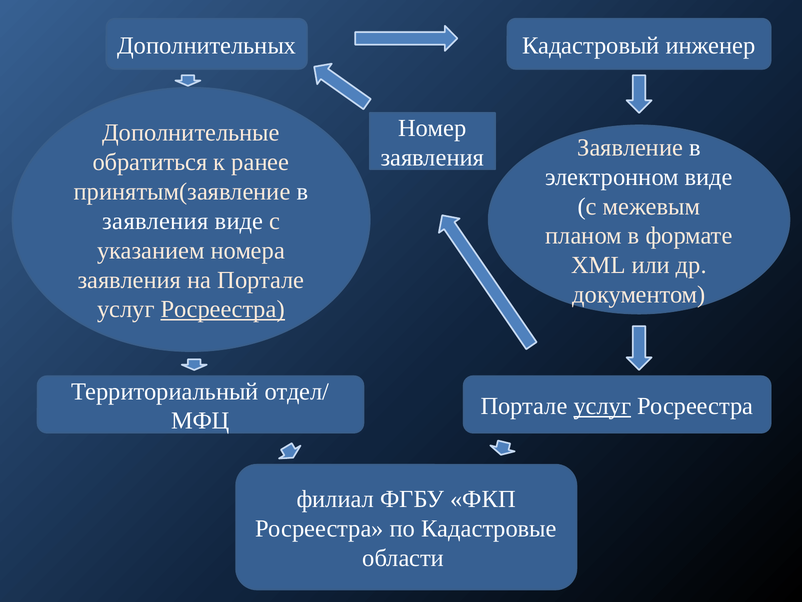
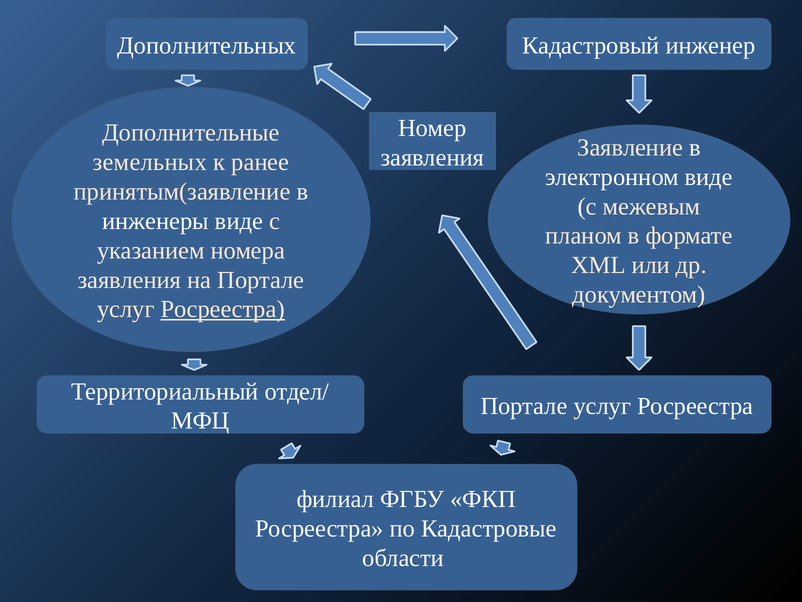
обратиться: обратиться -> земельных (150, 162)
заявления: заявления -> инженеры (156, 221)
услуг underline: present -> none (602, 406)
